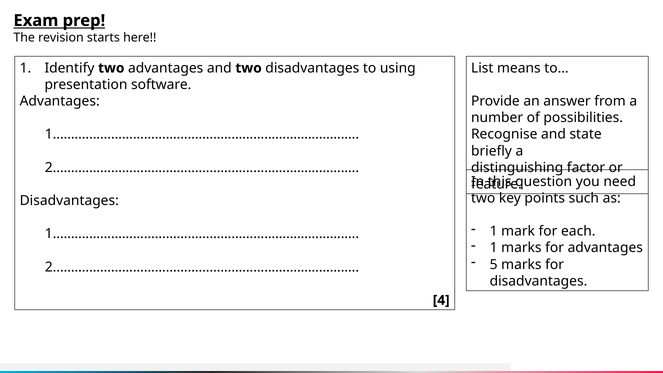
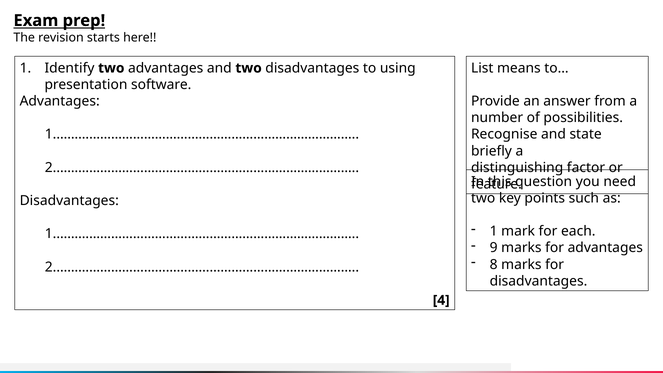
1: 1 -> 9 (494, 248)
5: 5 -> 8 (494, 264)
